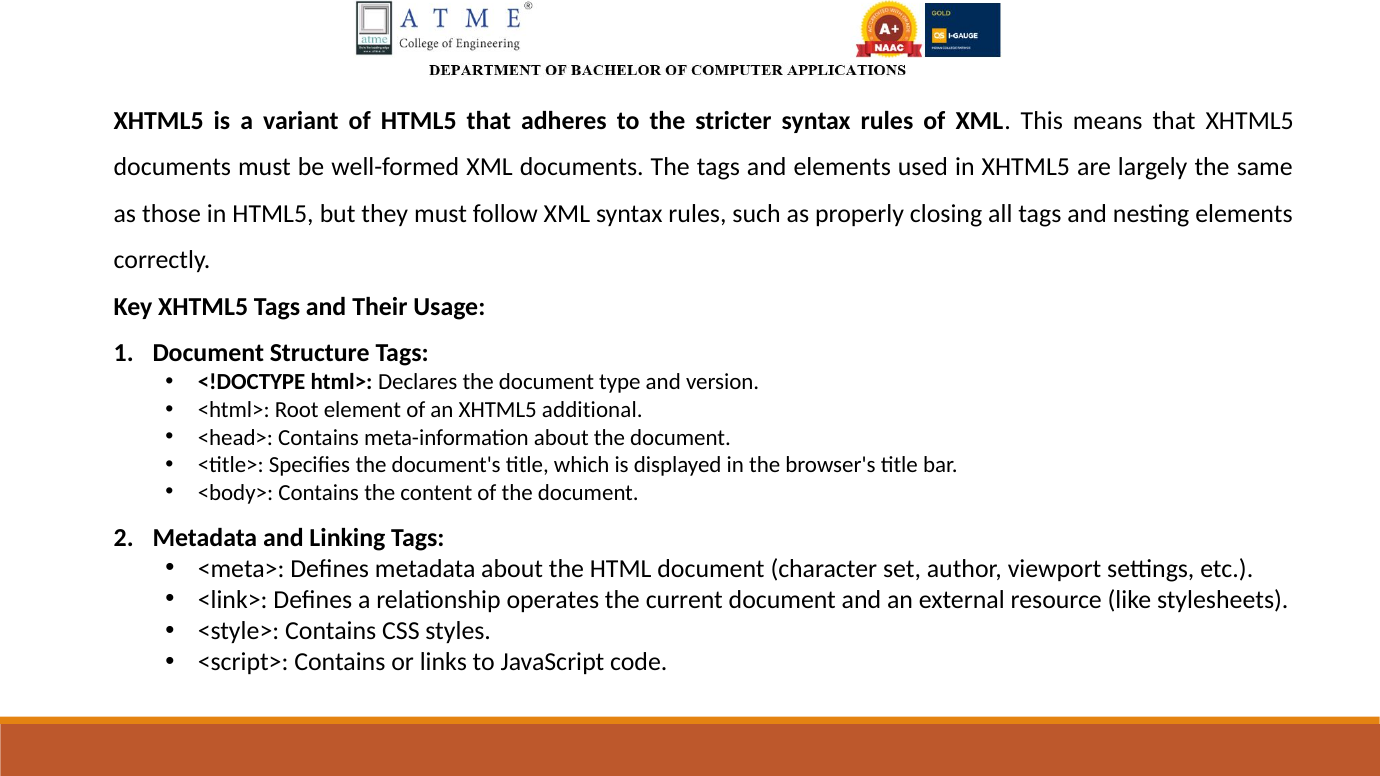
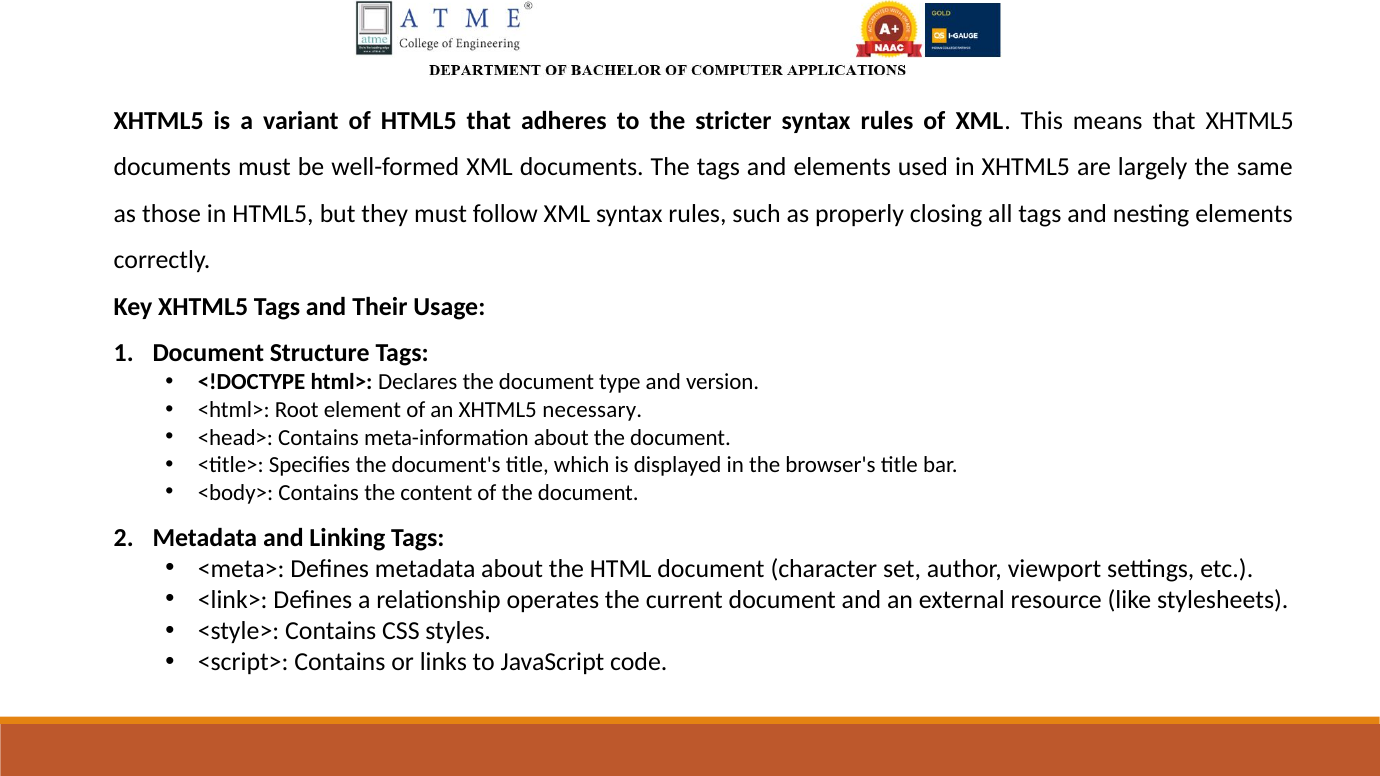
additional: additional -> necessary (592, 410)
